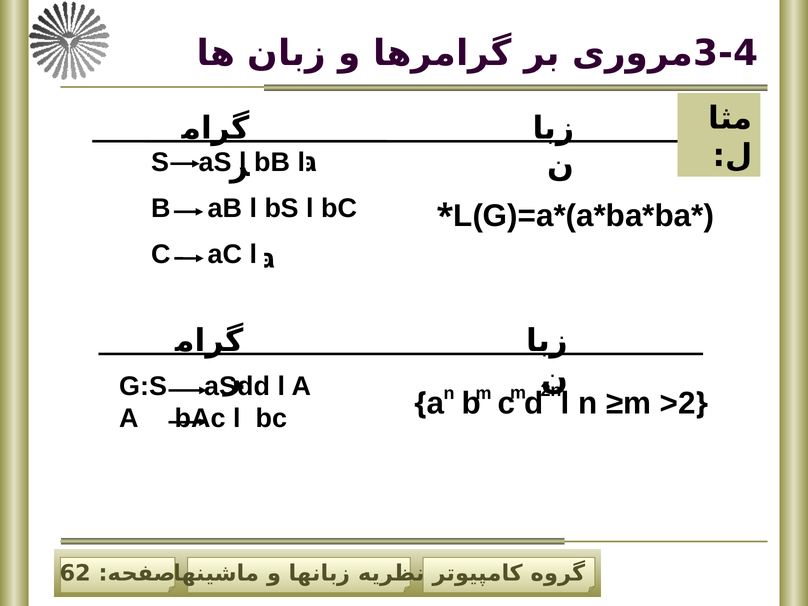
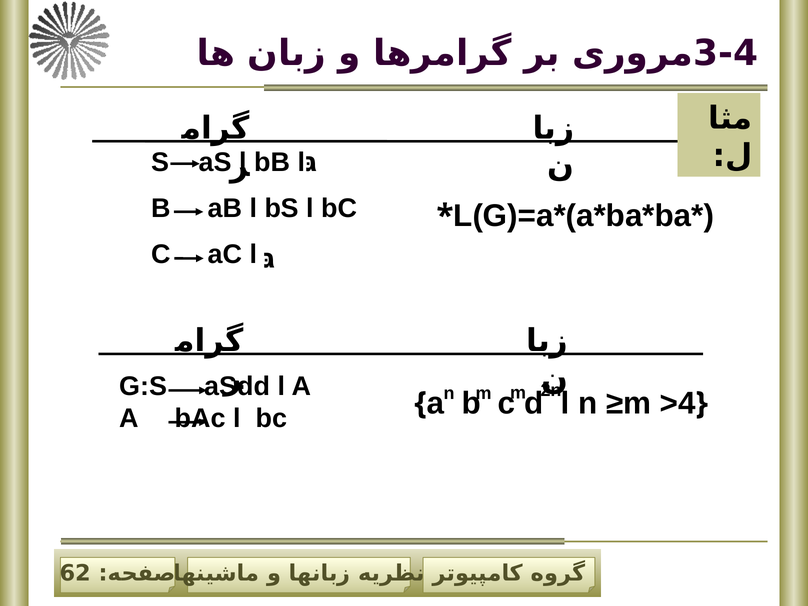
>2: >2 -> >4 (678, 403)
